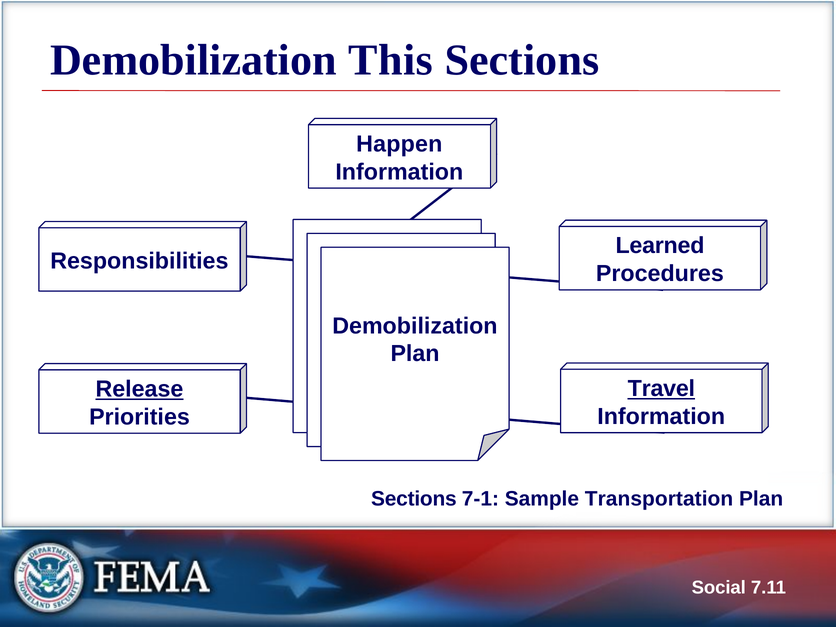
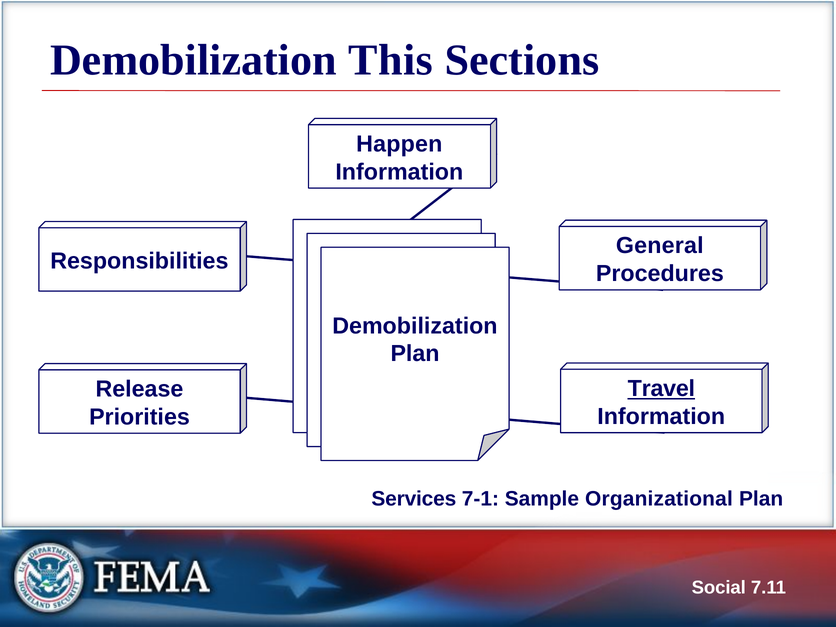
Learned: Learned -> General (660, 246)
Release underline: present -> none (139, 389)
Sections: Sections -> Services (414, 499)
Transportation: Transportation -> Organizational (659, 499)
